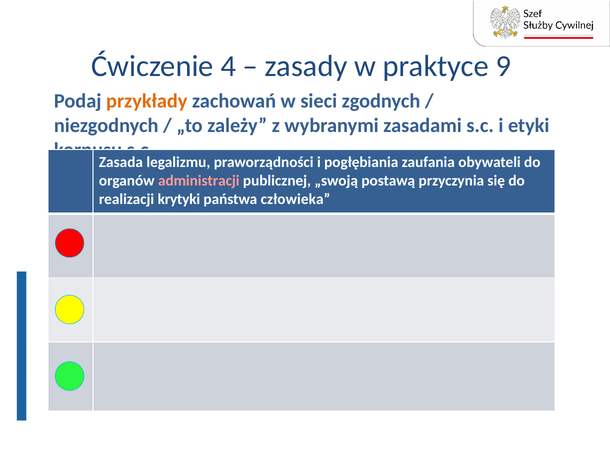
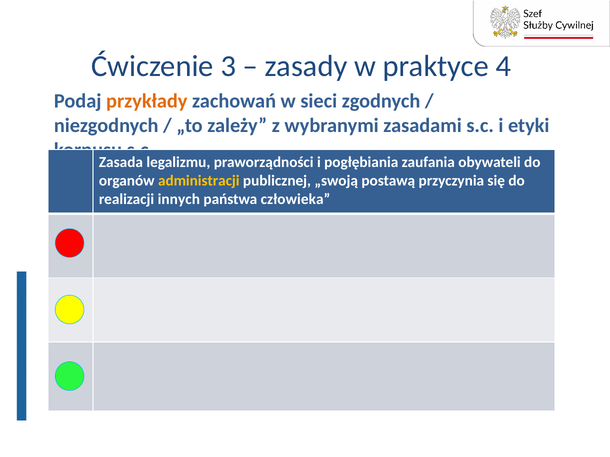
4: 4 -> 3 (228, 66)
9: 9 -> 4 (504, 66)
administracji colour: pink -> yellow (199, 181)
krytyki: krytyki -> innych (179, 199)
